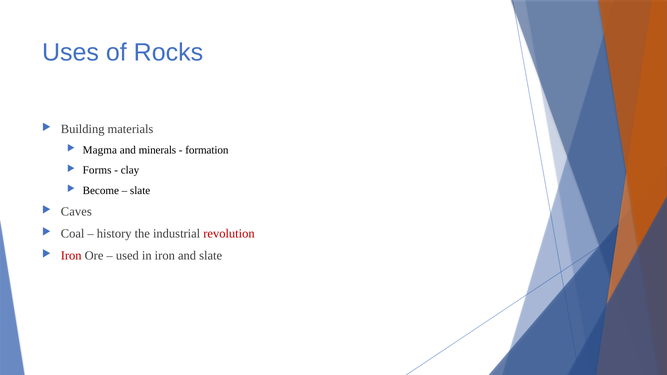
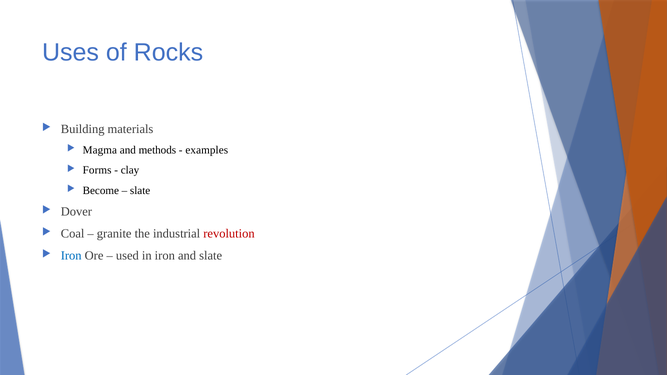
minerals: minerals -> methods (157, 150)
formation: formation -> examples (207, 150)
Caves: Caves -> Dover (76, 212)
history: history -> granite (114, 234)
Iron colour: red -> blue (71, 256)
